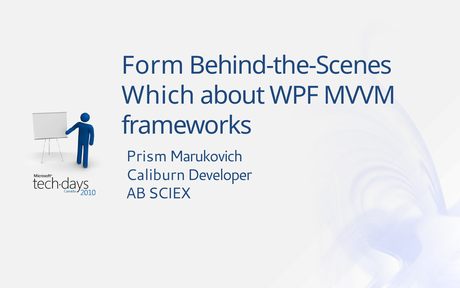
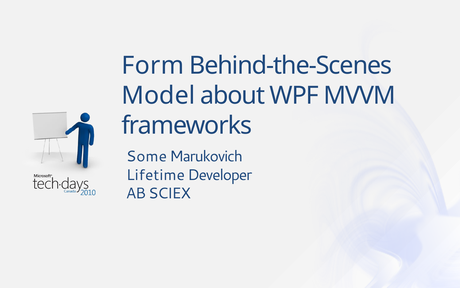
Which: Which -> Model (158, 95)
Prism: Prism -> Some (146, 156)
Caliburn: Caliburn -> Lifetime (155, 175)
